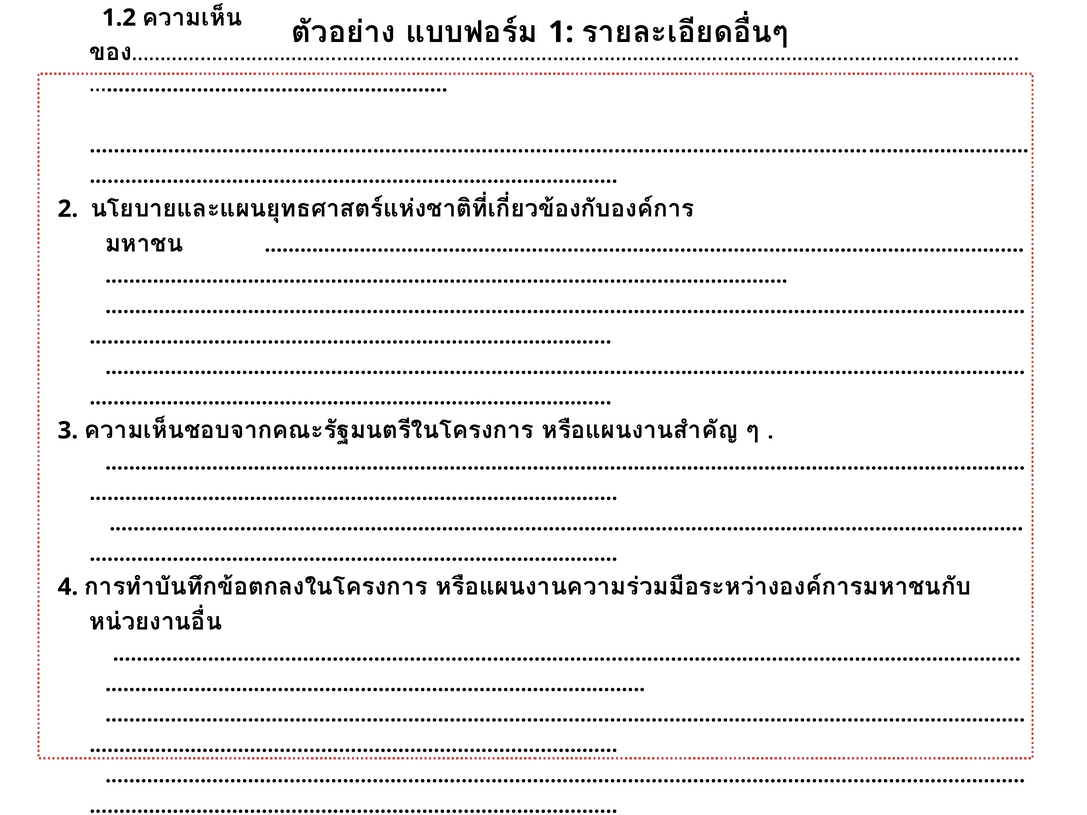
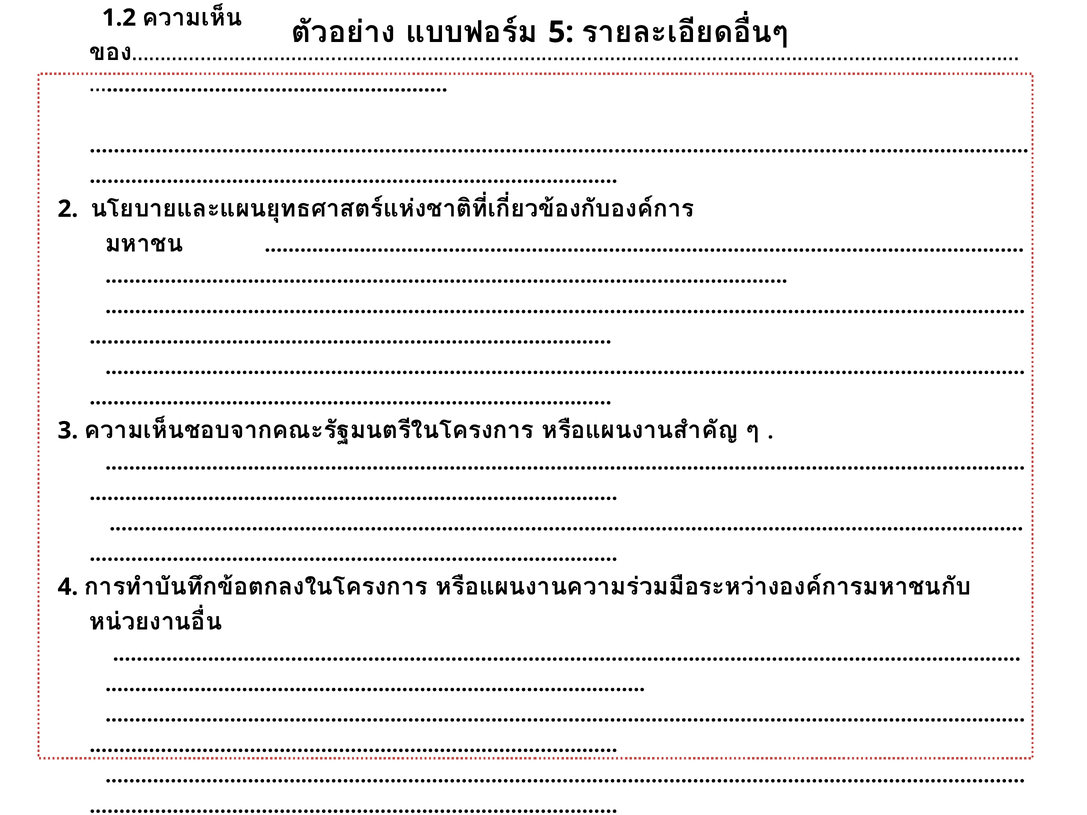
1: 1 -> 5 (561, 32)
